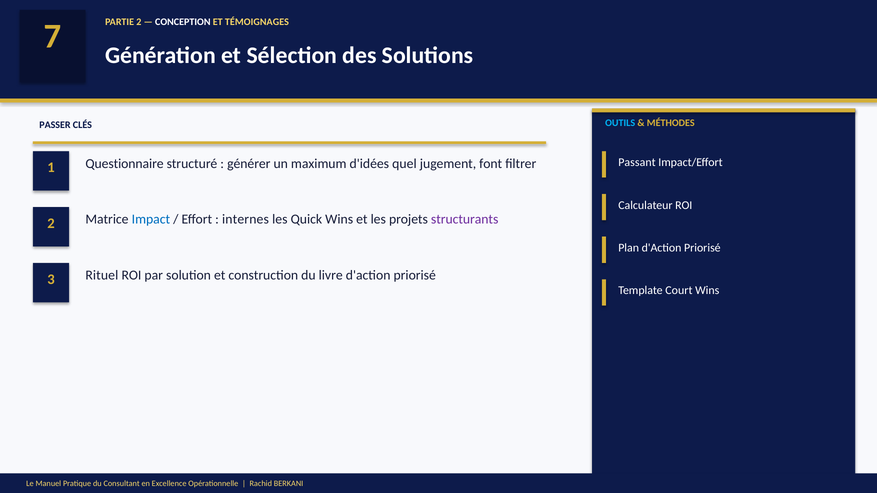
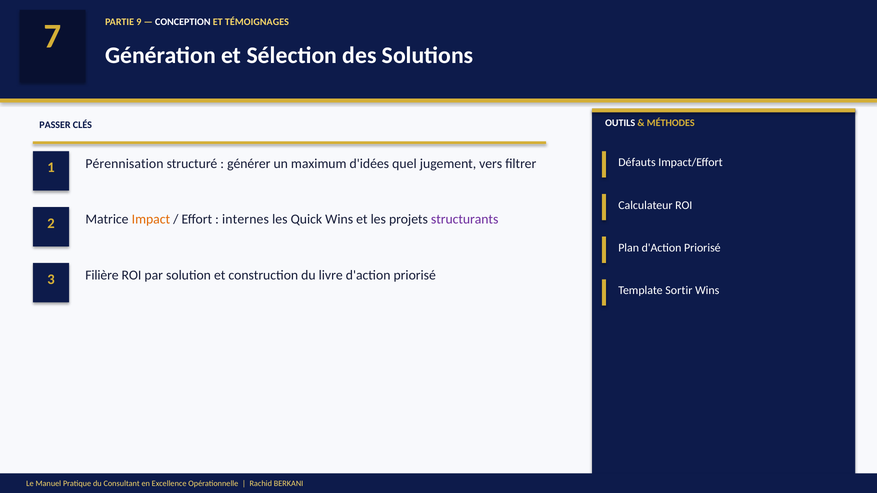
PARTIE 2: 2 -> 9 (139, 22)
OUTILS colour: light blue -> white (620, 123)
Passant: Passant -> Défauts (637, 163)
Questionnaire: Questionnaire -> Pérennisation (124, 164)
font: font -> vers (491, 164)
Impact colour: blue -> orange (151, 220)
Rituel: Rituel -> Filière (102, 276)
Court: Court -> Sortir (679, 291)
